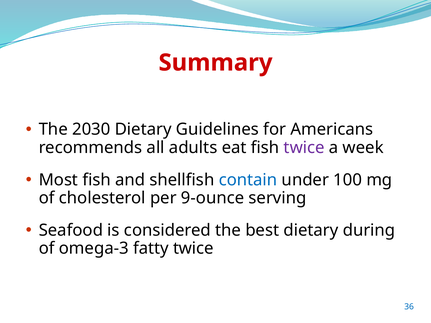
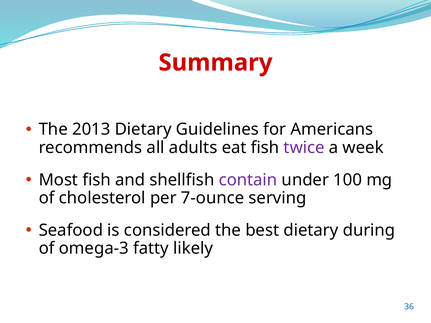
2030: 2030 -> 2013 (91, 130)
contain colour: blue -> purple (248, 180)
9-ounce: 9-ounce -> 7-ounce (213, 198)
fatty twice: twice -> likely (193, 249)
